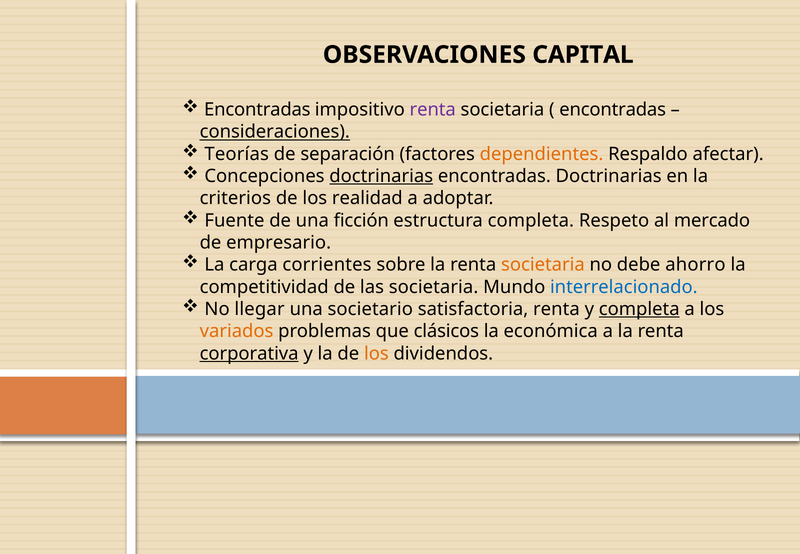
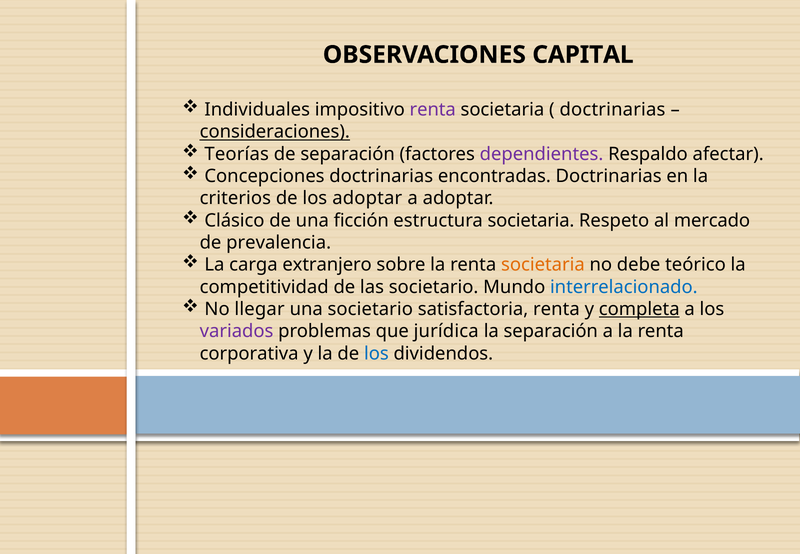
Encontradas: Encontradas -> Individuales (257, 110)
encontradas: encontradas -> doctrinarias (612, 110)
dependientes colour: orange -> purple (542, 154)
doctrinarias underline: present -> none (381, 176)
los realidad: realidad -> adoptar (367, 198)
Fuente: Fuente -> Clásico (235, 220)
estructura completa: completa -> societaria (531, 220)
empresario: empresario -> prevalencia (279, 243)
corrientes: corrientes -> extranjero (327, 265)
ahorro: ahorro -> teórico (696, 265)
las societaria: societaria -> societario (434, 287)
variados colour: orange -> purple (237, 331)
clásicos: clásicos -> jurídica (446, 331)
la económica: económica -> separación (551, 331)
corporativa underline: present -> none (249, 353)
los colour: orange -> blue (376, 353)
